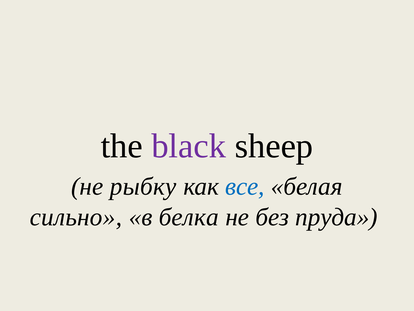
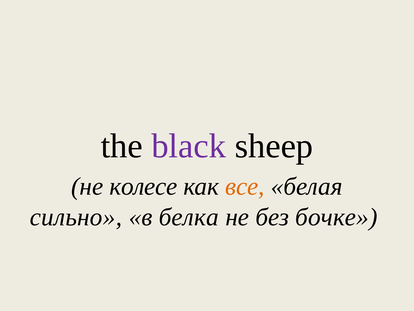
рыбку: рыбку -> колесе (143, 186)
все colour: blue -> orange (245, 186)
пруда: пруда -> бочке (336, 217)
